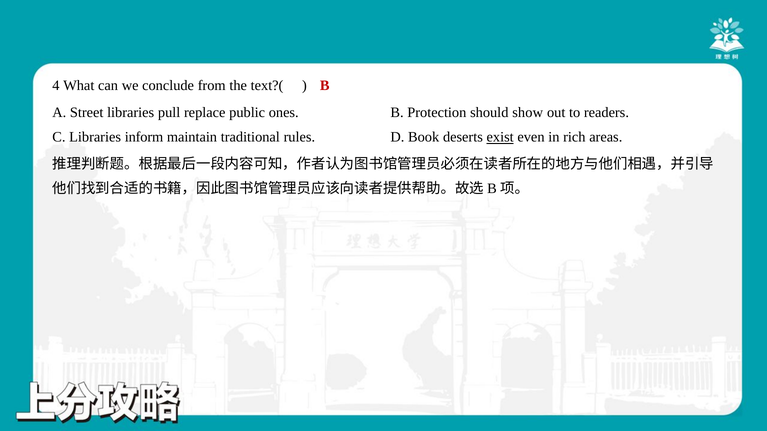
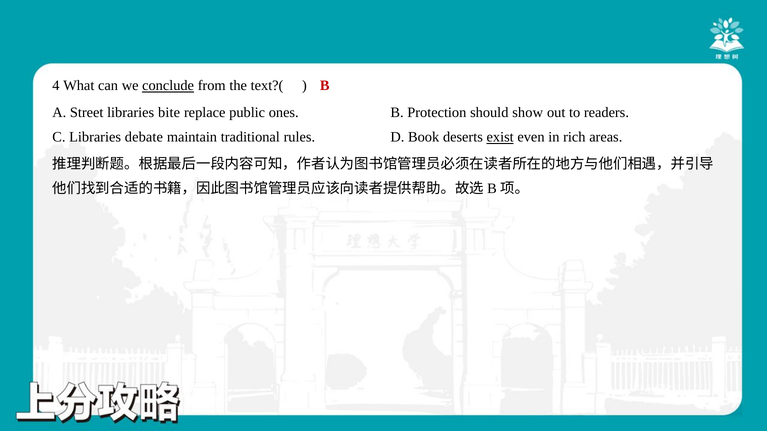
conclude underline: none -> present (168, 86)
pull: pull -> bite (169, 113)
inform: inform -> debate (144, 137)
